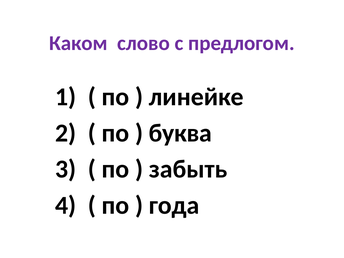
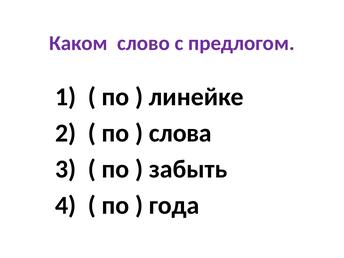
буква: буква -> слова (180, 133)
